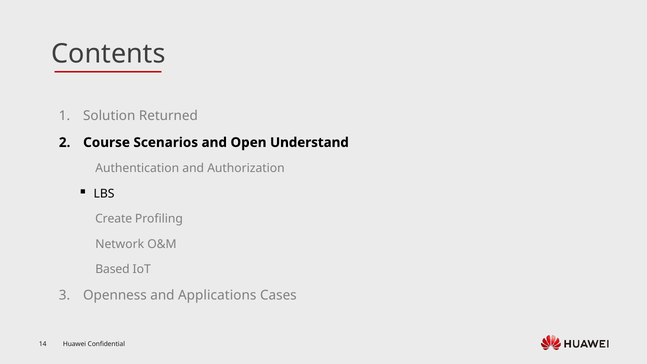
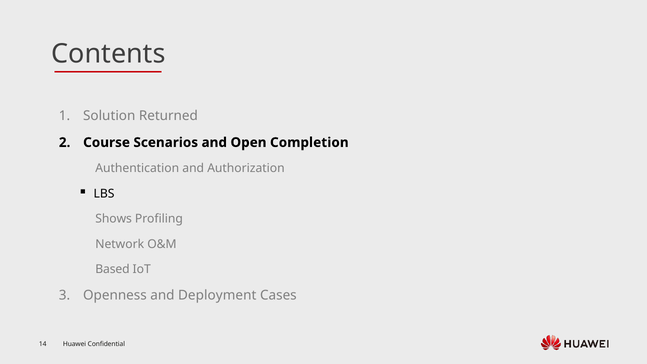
Understand: Understand -> Completion (309, 142)
Create: Create -> Shows (114, 219)
Applications: Applications -> Deployment (217, 295)
